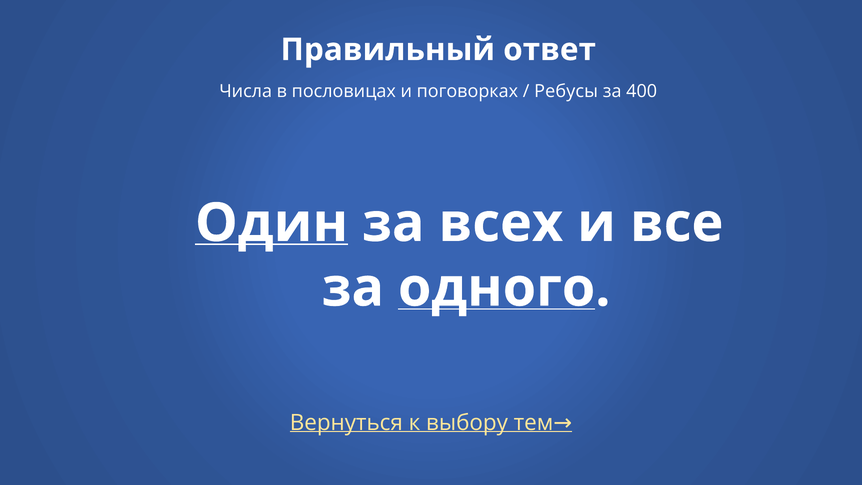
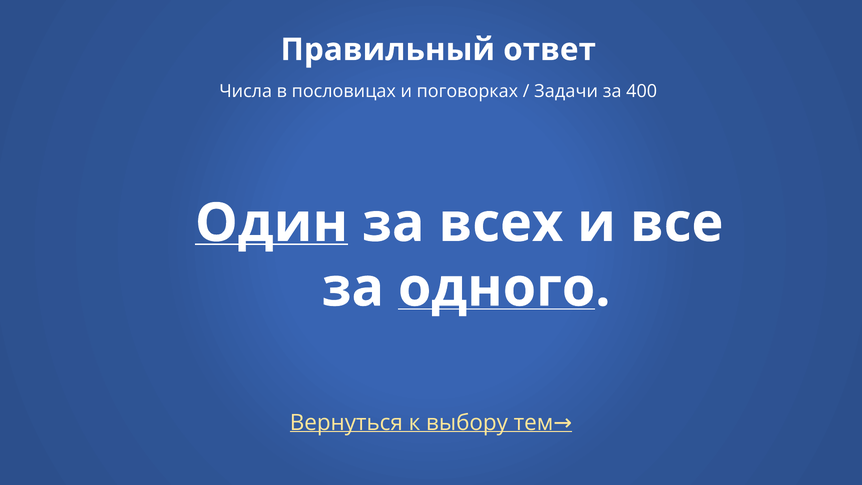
Ребусы: Ребусы -> Задачи (566, 91)
